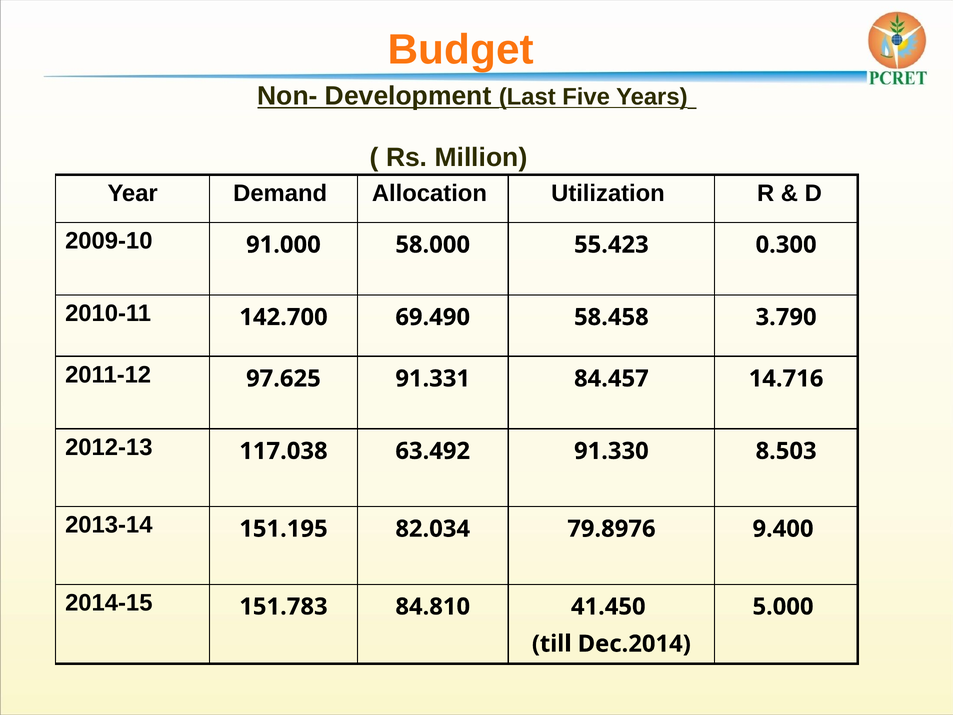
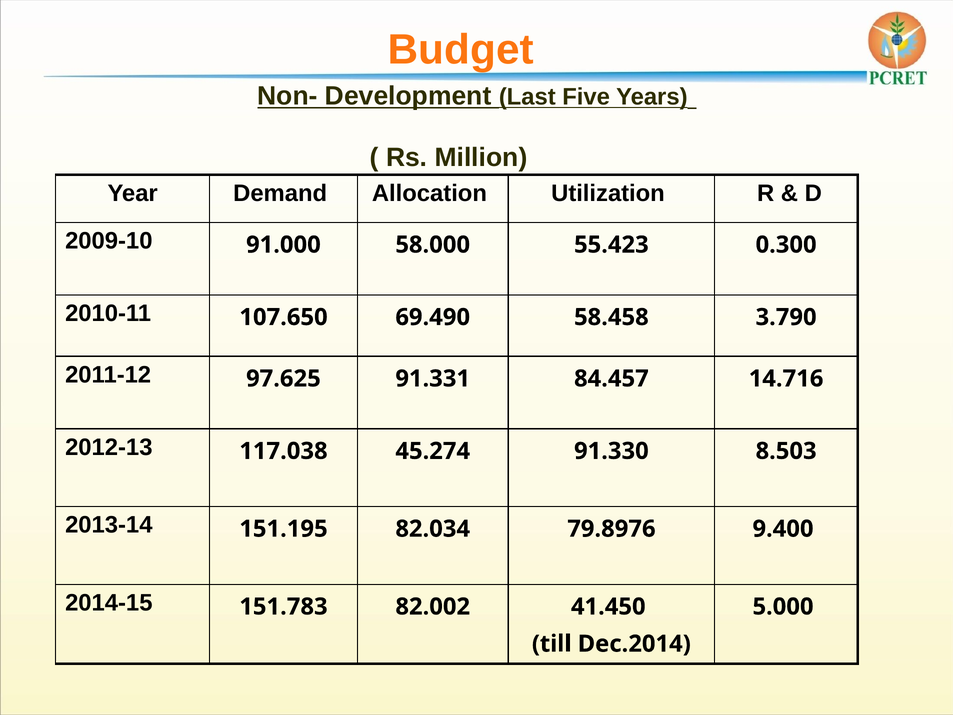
142.700: 142.700 -> 107.650 (284, 317)
63.492: 63.492 -> 45.274 (433, 451)
84.810: 84.810 -> 82.002 (433, 606)
